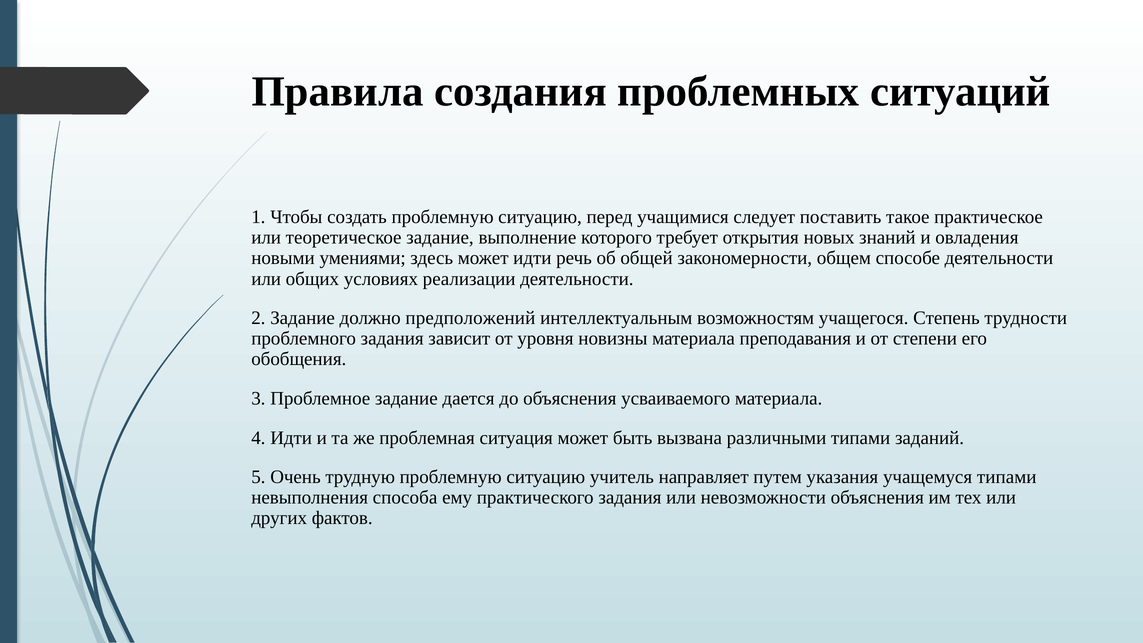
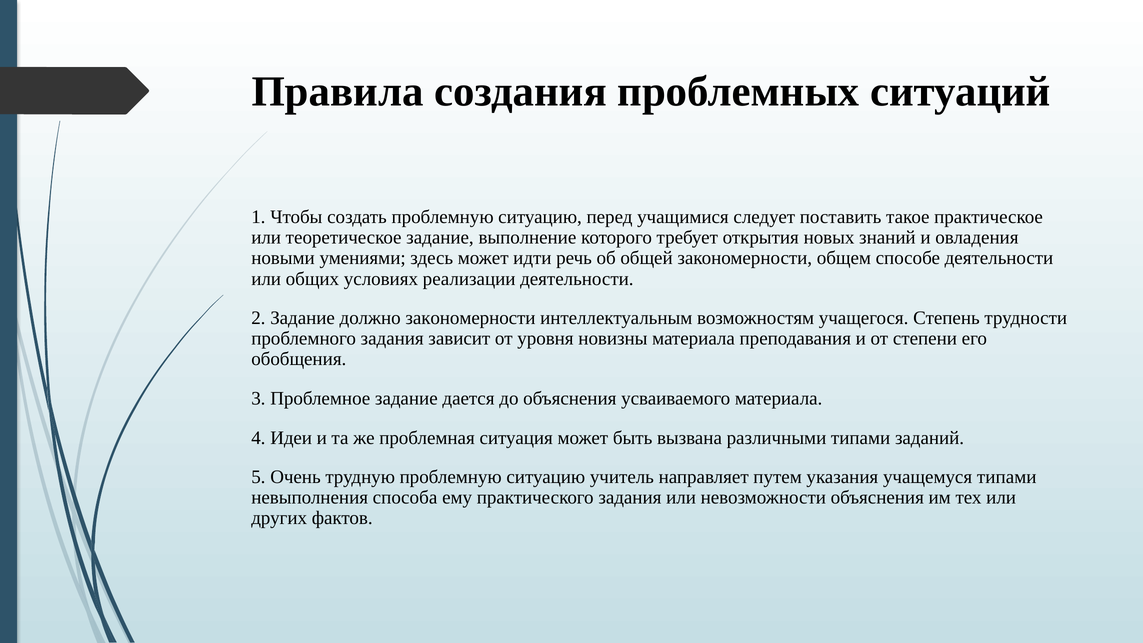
должно предположений: предположений -> закономерности (470, 318)
4 Идти: Идти -> Идеи (291, 438)
